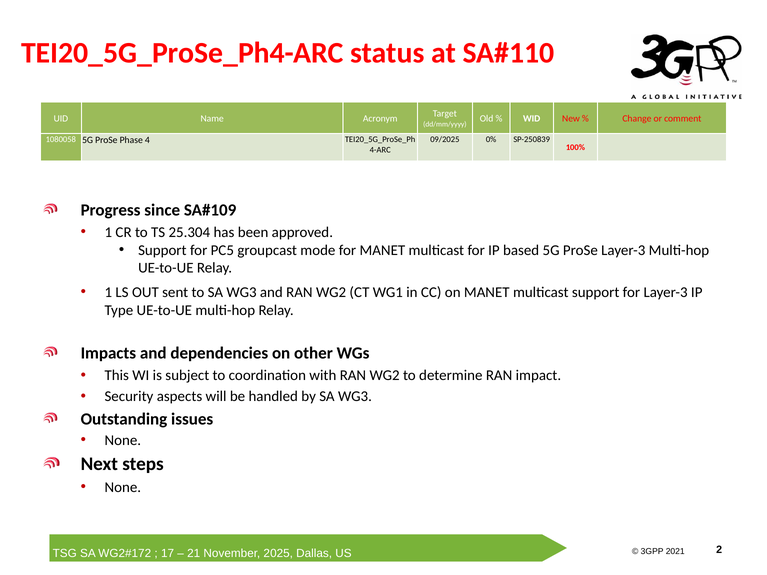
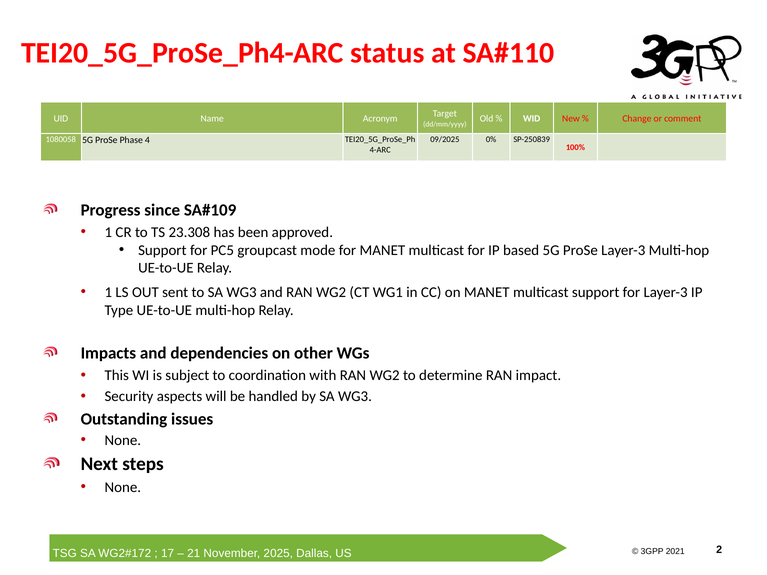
25.304: 25.304 -> 23.308 (189, 232)
